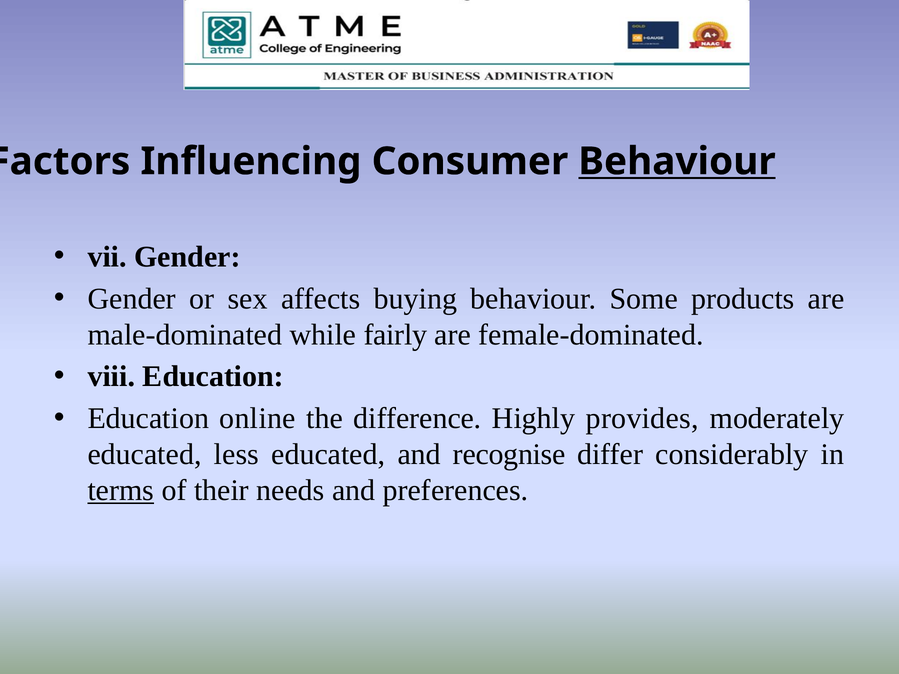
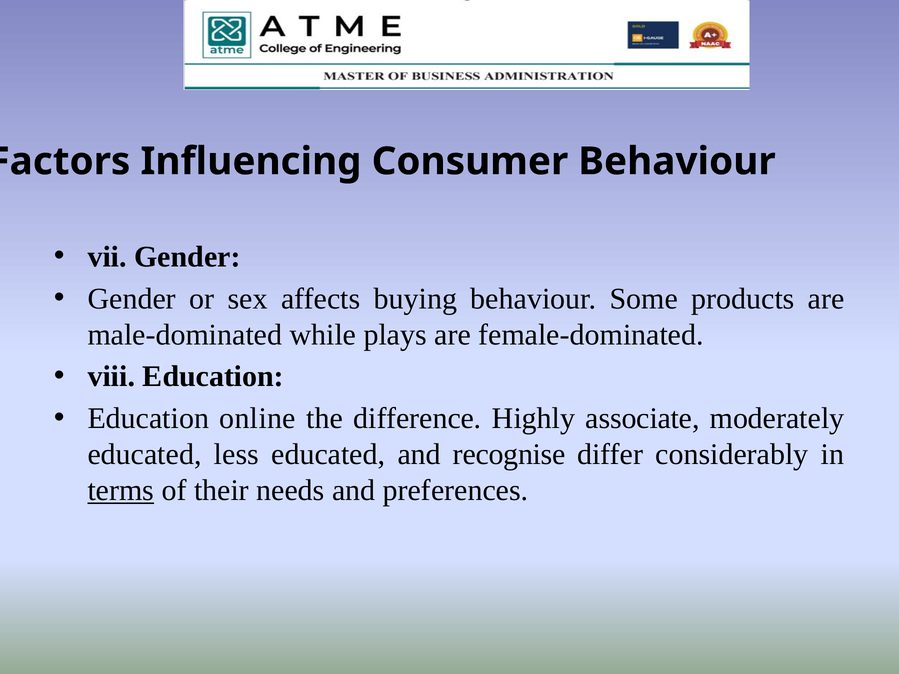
Behaviour underline: present -> none (677, 162)
fairly: fairly -> plays (395, 335)
provides: provides -> associate (643, 419)
